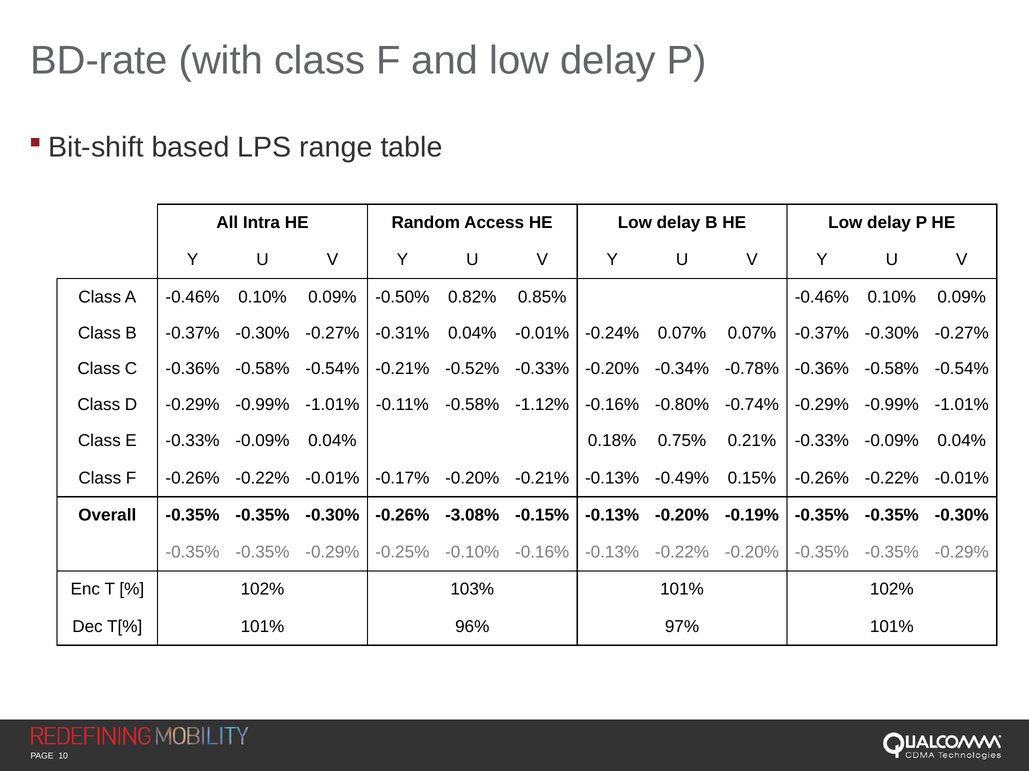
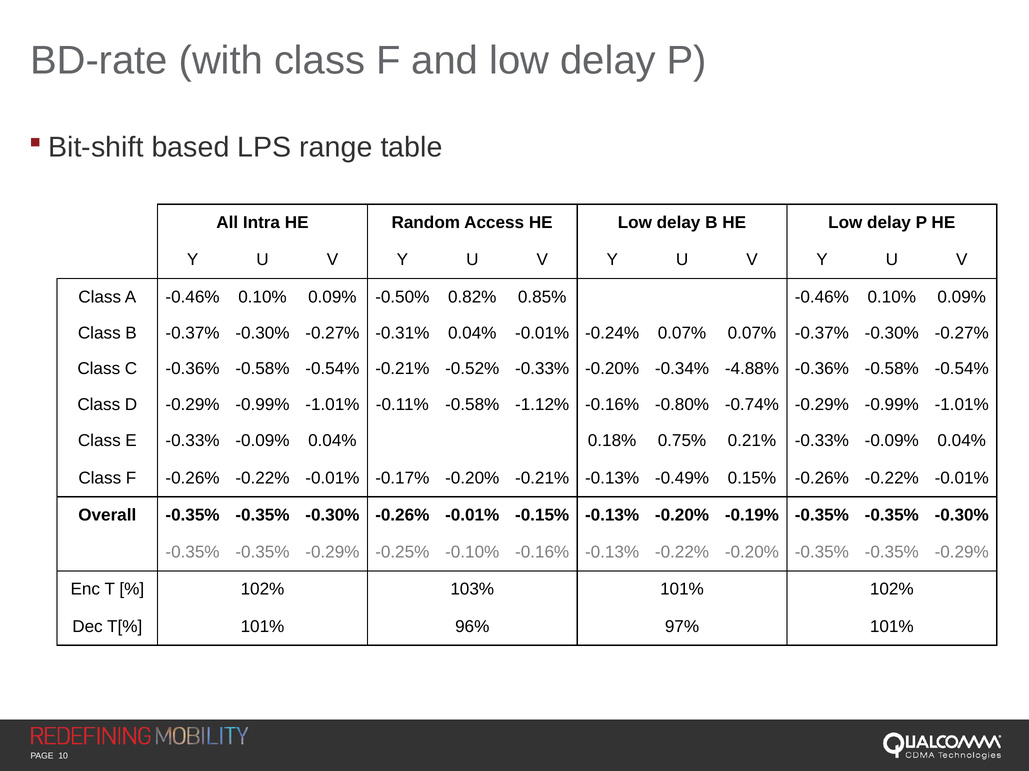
-0.78%: -0.78% -> -4.88% (752, 369)
-0.26% -3.08%: -3.08% -> -0.01% (472, 516)
